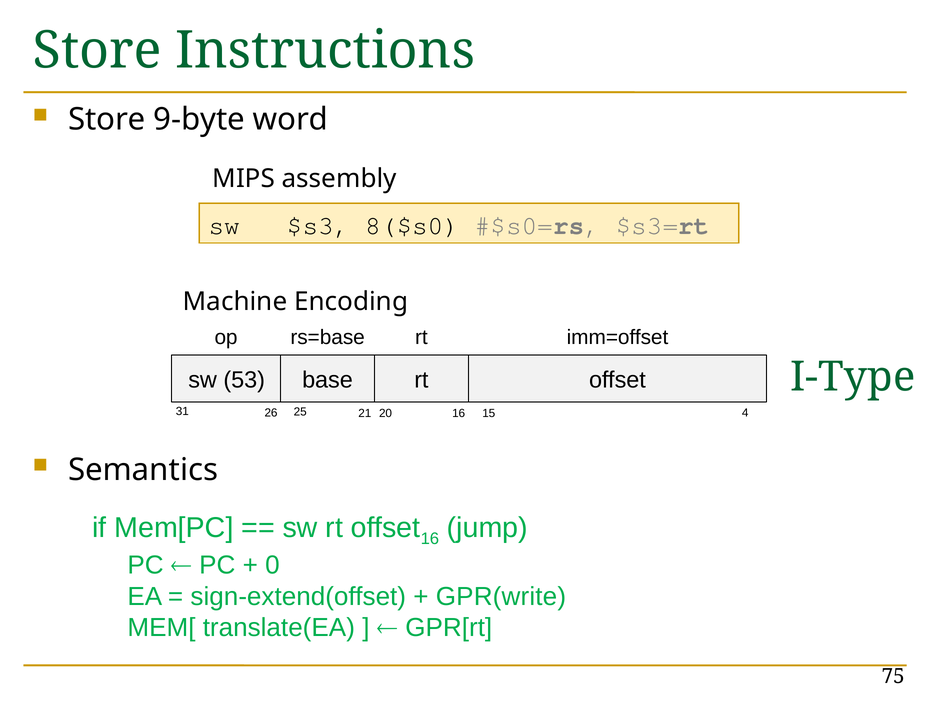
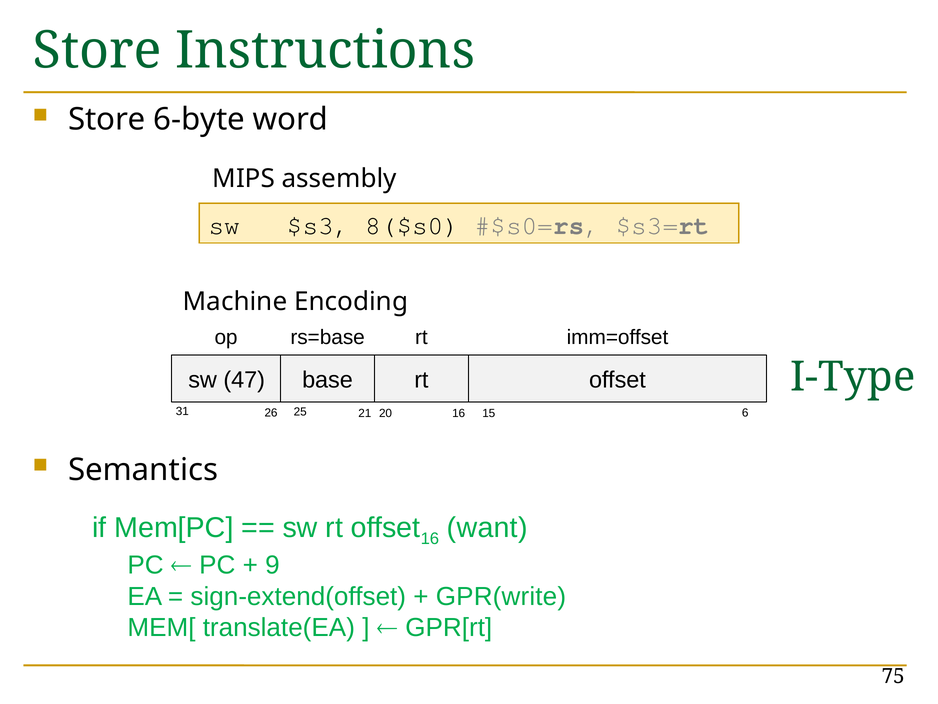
9-byte: 9-byte -> 6-byte (199, 119)
53: 53 -> 47 (244, 380)
4: 4 -> 6 (745, 413)
jump: jump -> want (487, 527)
0: 0 -> 9 (272, 565)
